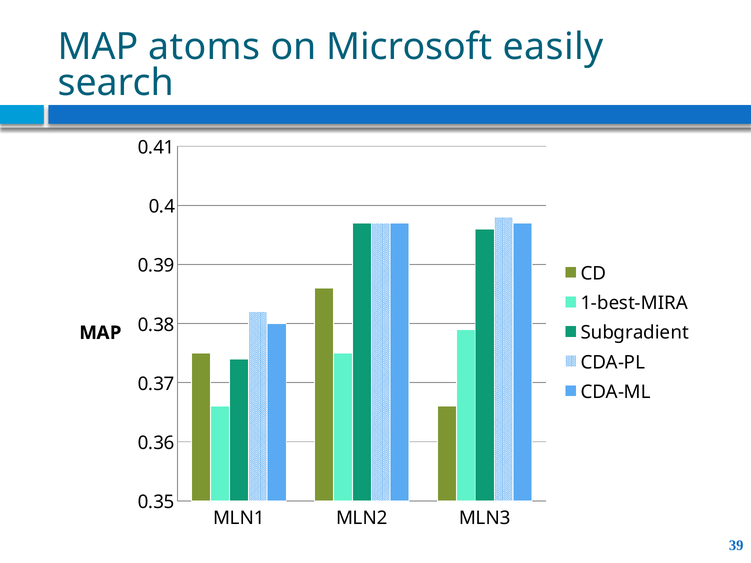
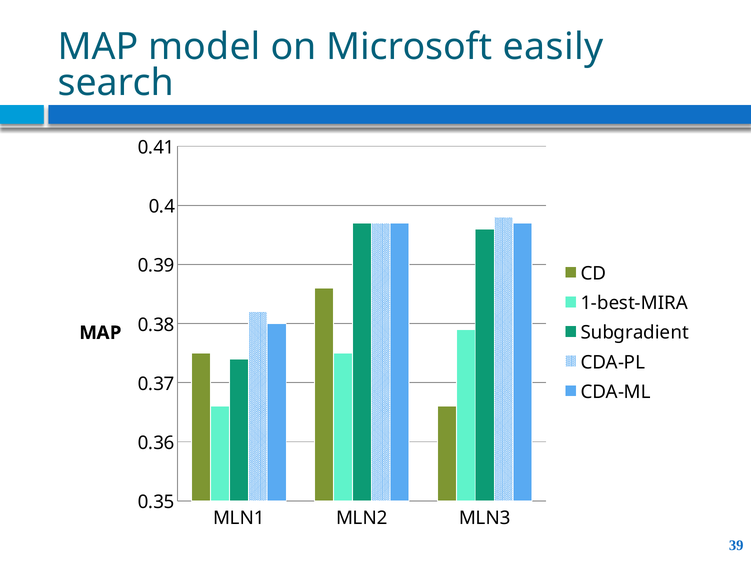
atoms: atoms -> model (204, 47)
